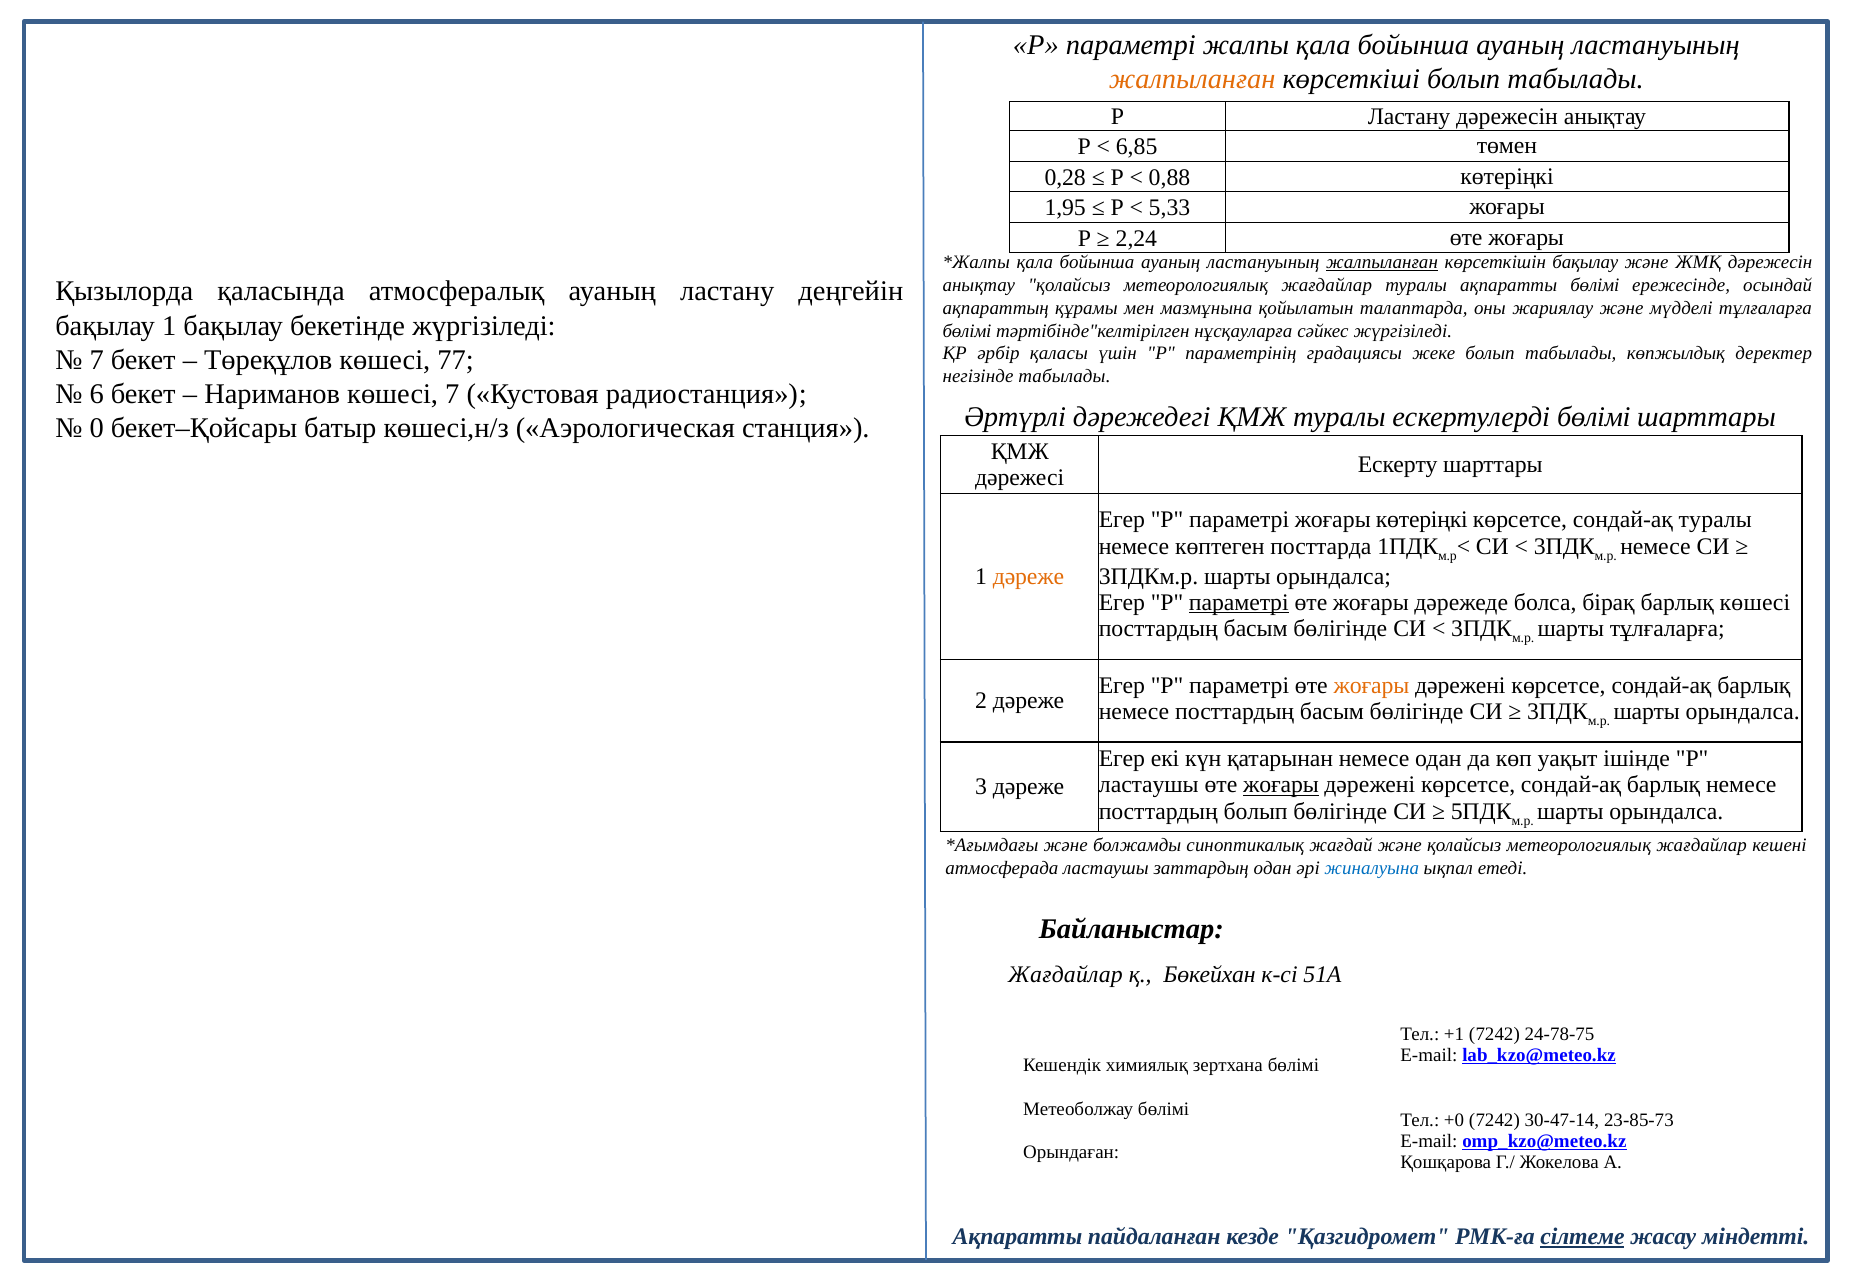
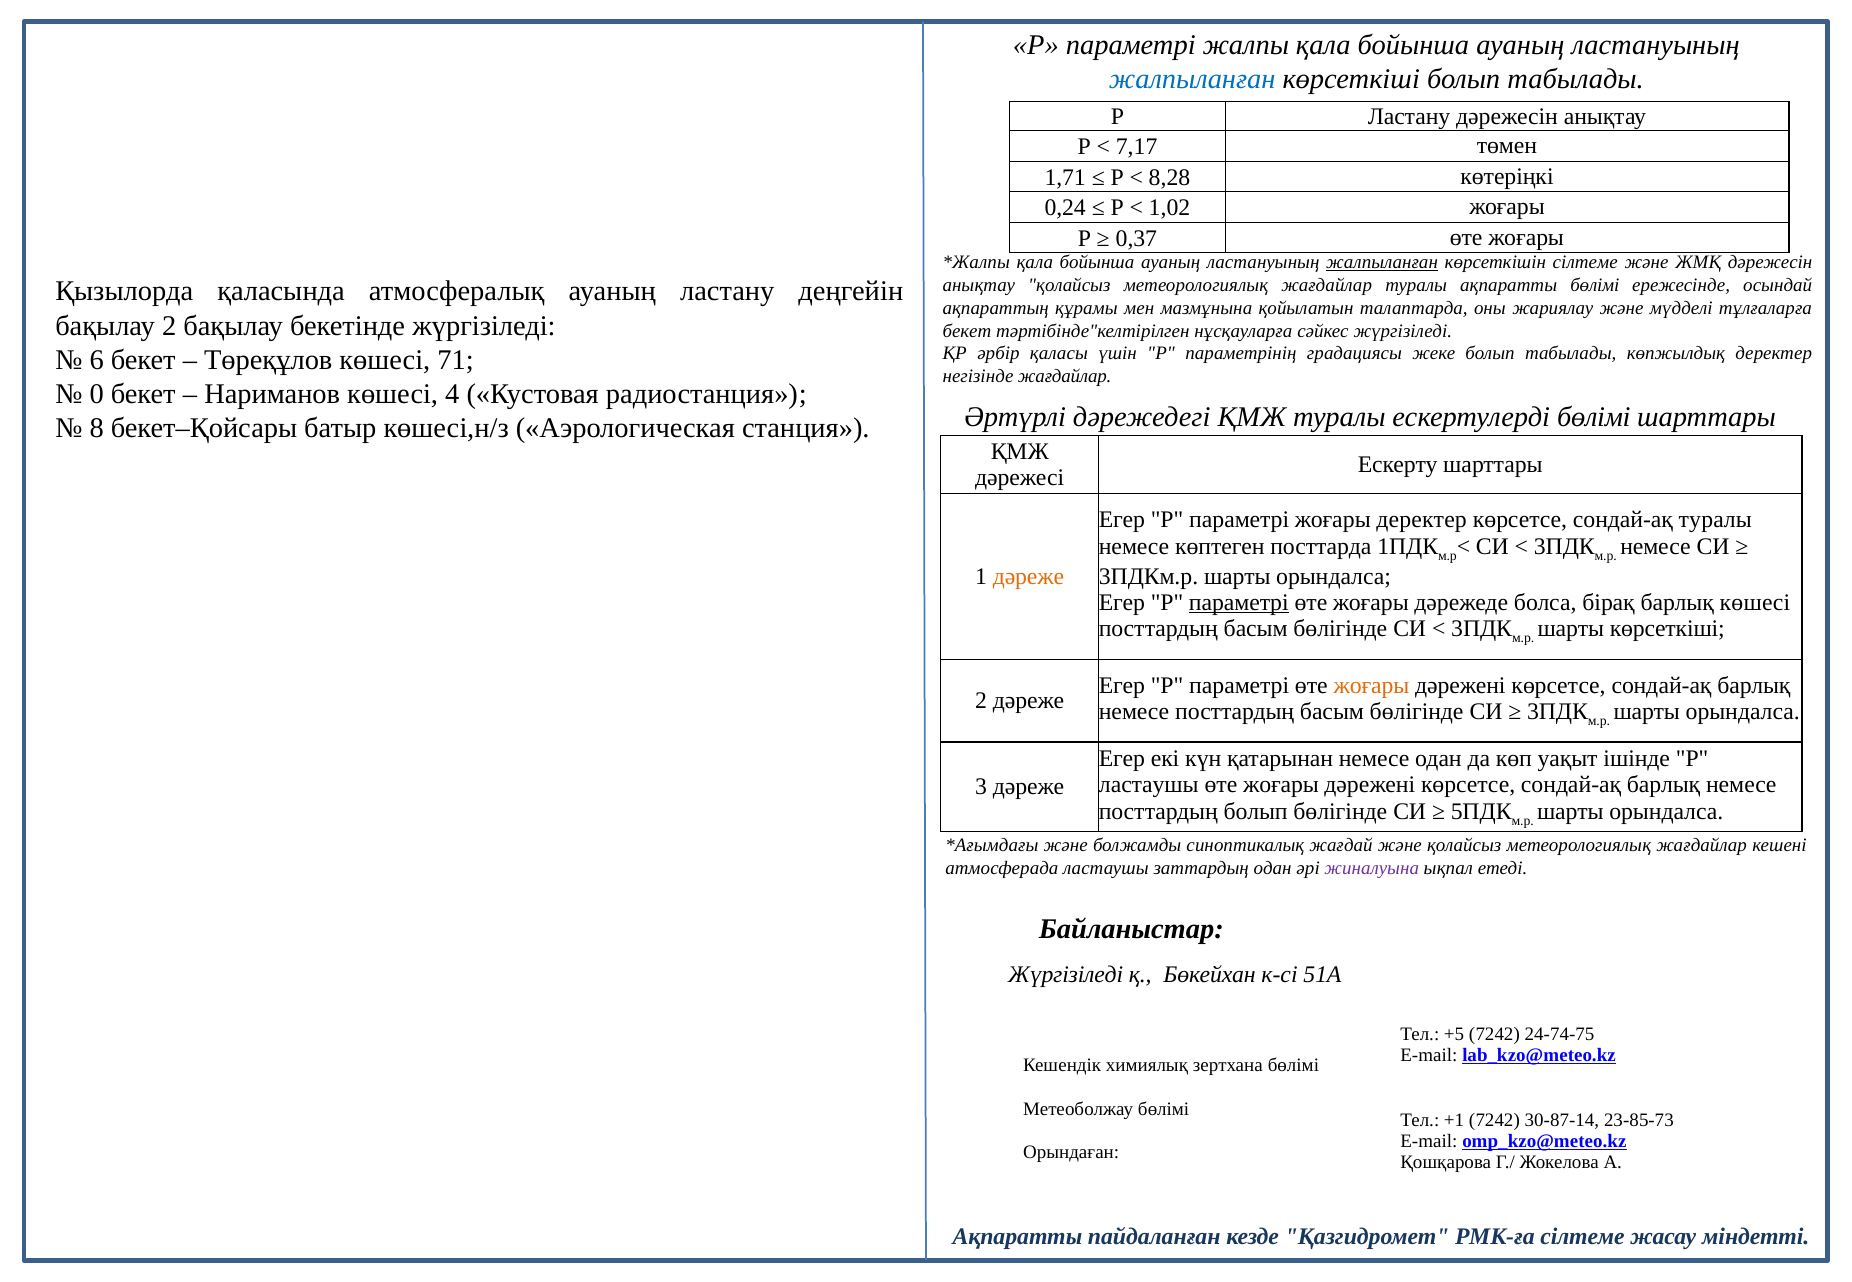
жалпыланған colour: orange -> blue (1192, 79)
6,85: 6,85 -> 7,17 (1137, 147)
0,28: 0,28 -> 1,71 (1065, 177)
0,88: 0,88 -> 8,28 (1170, 177)
1,95: 1,95 -> 0,24 (1065, 208)
5,33: 5,33 -> 1,02 (1170, 208)
2,24: 2,24 -> 0,37 (1136, 238)
көрсеткішін бақылау: бақылау -> сілтеме (1585, 263)
бақылау 1: 1 -> 2 (169, 326)
бөлімі: бөлімі -> бекет (967, 331)
7: 7 -> 6 (97, 360)
77: 77 -> 71 (456, 360)
негізінде табылады: табылады -> жағдайлар (1065, 376)
6: 6 -> 0 (97, 394)
көшесі 7: 7 -> 4 (452, 394)
0: 0 -> 8 (97, 428)
жоғары көтеріңкі: көтеріңкі -> деректер (1422, 520)
шарты тұлғаларға: тұлғаларға -> көрсеткіші (1667, 629)
жоғары underline: present -> none (1281, 785)
жиналуына colour: blue -> purple (1372, 868)
Жағдайлар: Жағдайлар -> Жүргізіледі (1066, 975)
+1: +1 -> +5 (1454, 1034)
24-78-75: 24-78-75 -> 24-74-75 (1560, 1034)
+0: +0 -> +1 (1454, 1120)
30-47-14: 30-47-14 -> 30-87-14 (1562, 1120)
сілтеме underline: present -> none (1582, 1237)
